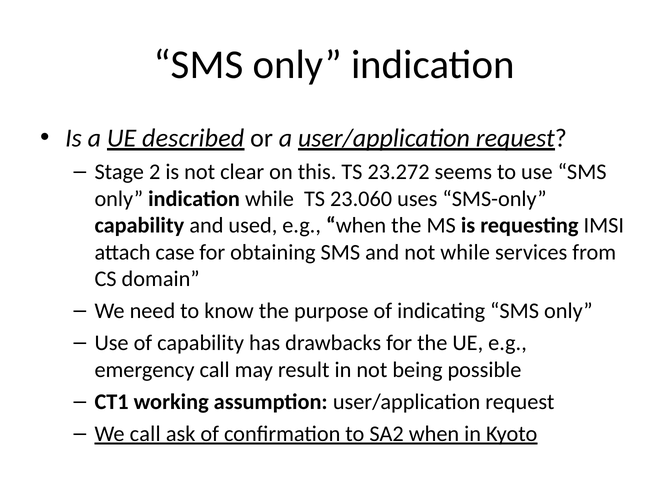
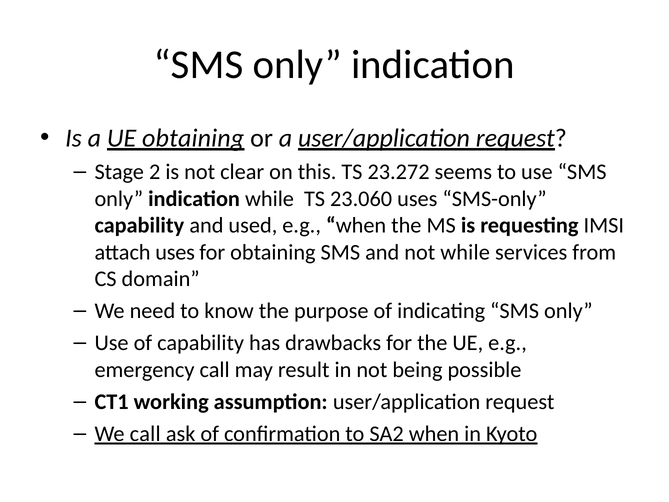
UE described: described -> obtaining (193, 138)
attach case: case -> uses (175, 252)
